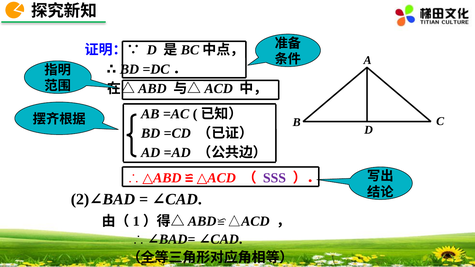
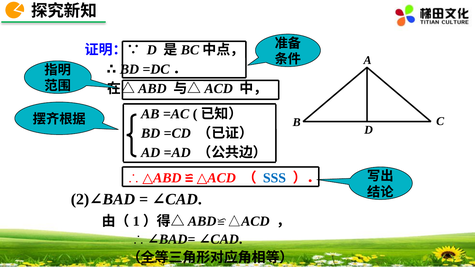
SSS colour: purple -> blue (274, 178)
